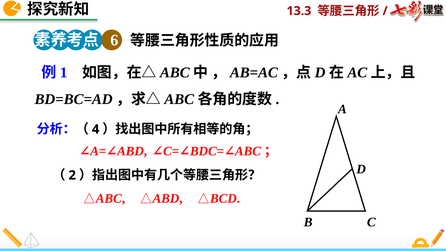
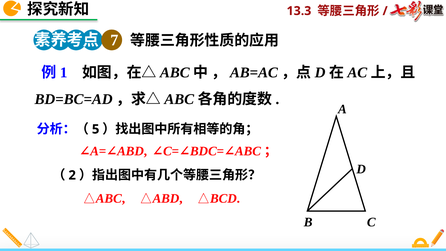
6: 6 -> 7 (114, 40)
4: 4 -> 5 (96, 129)
